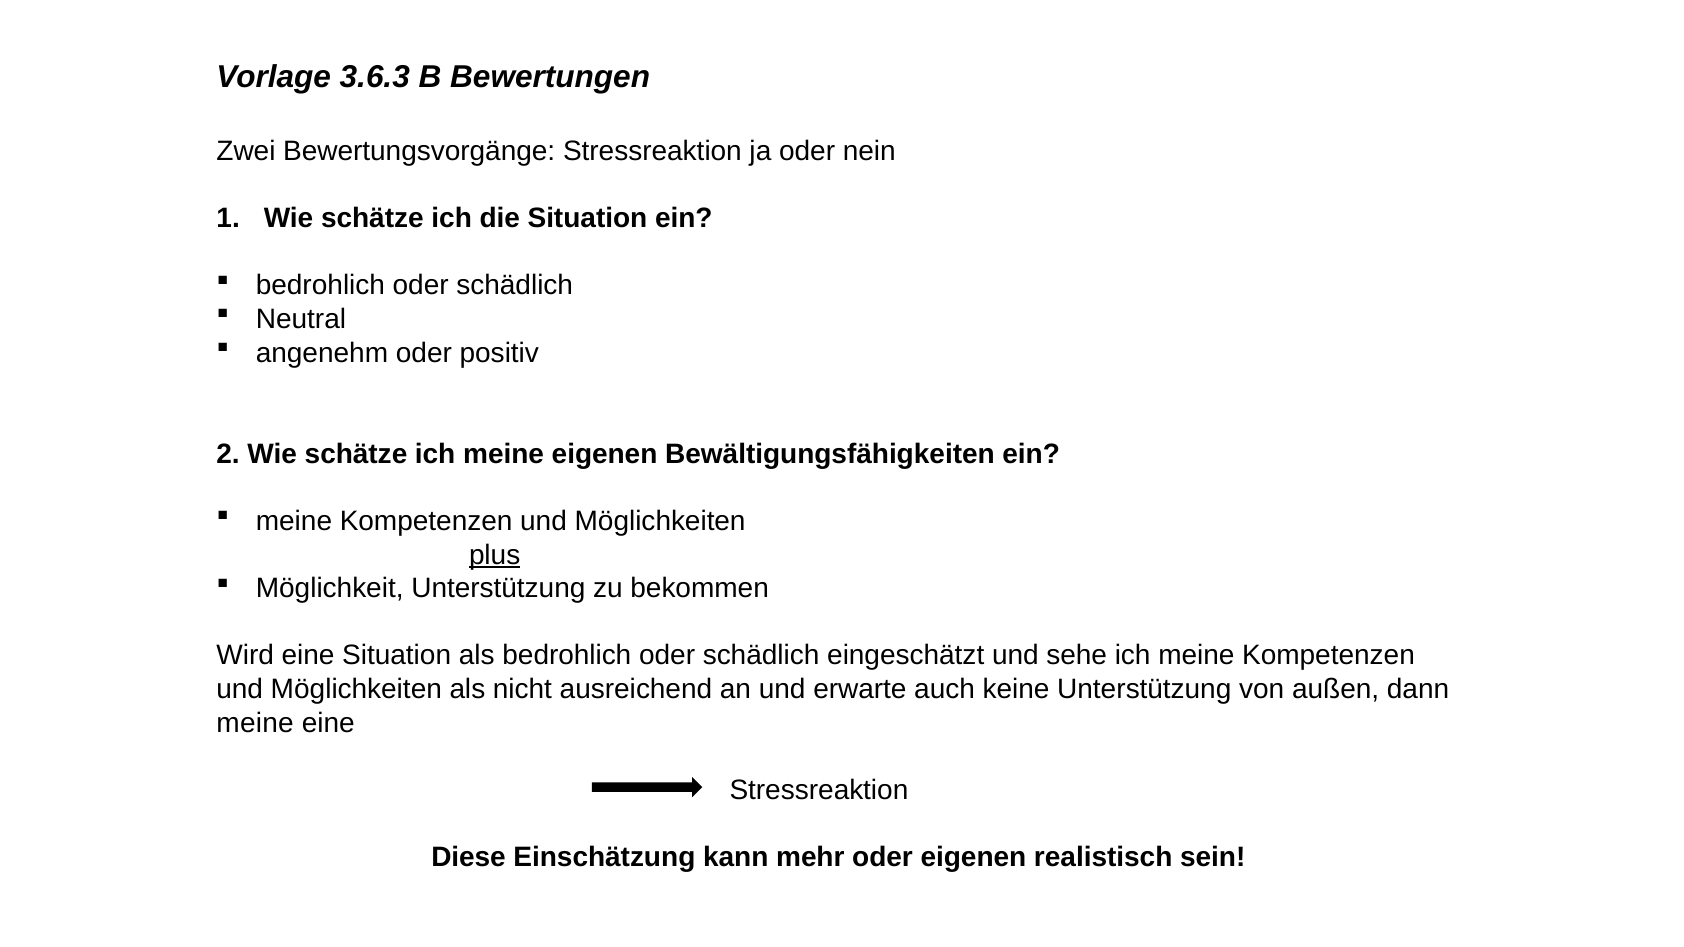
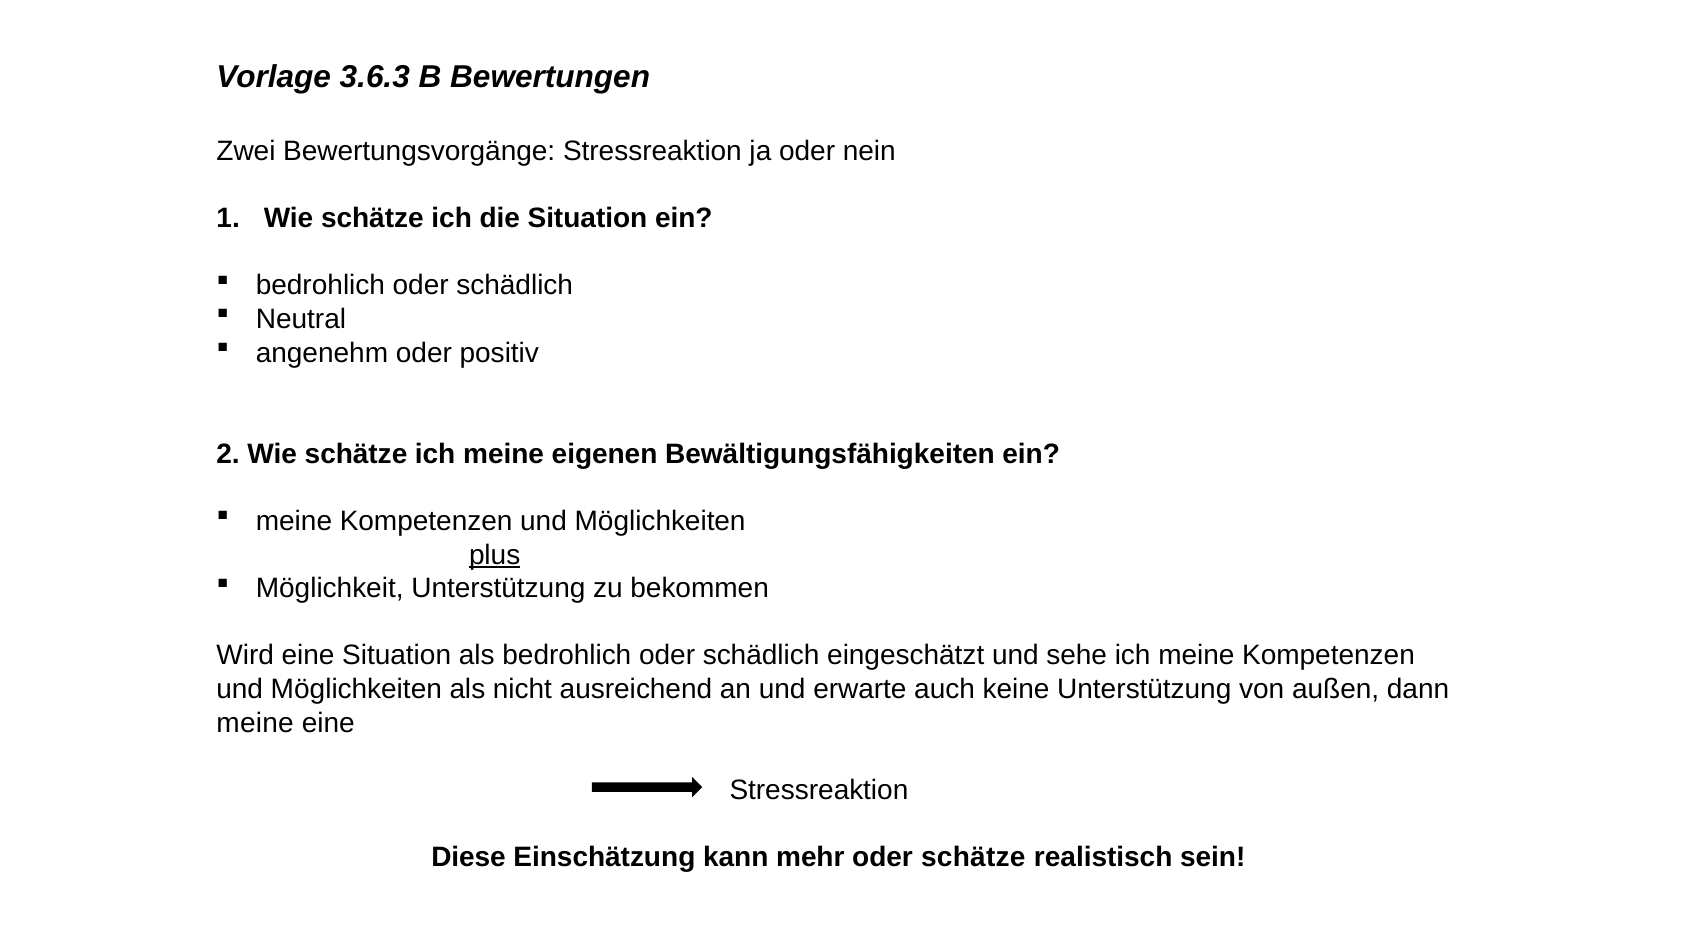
oder eigenen: eigenen -> schätze (973, 858)
